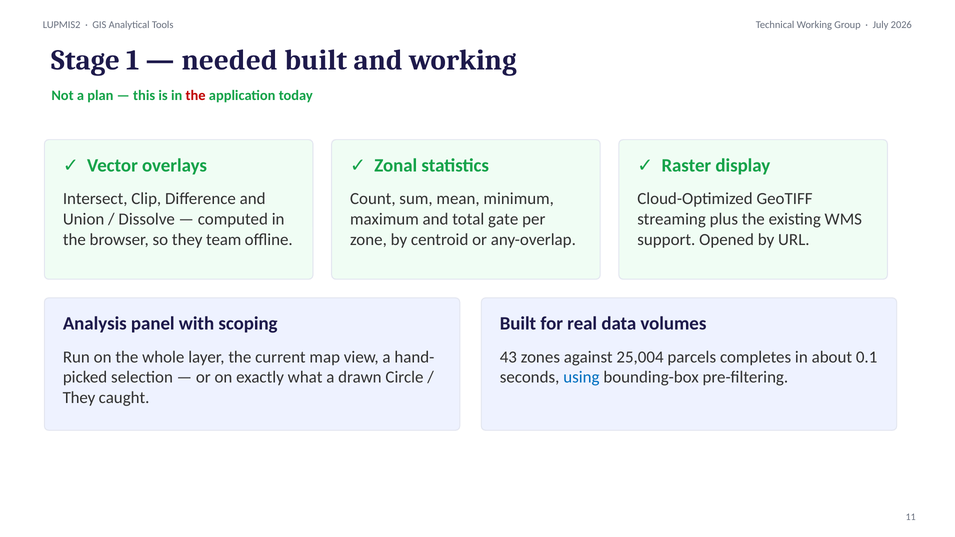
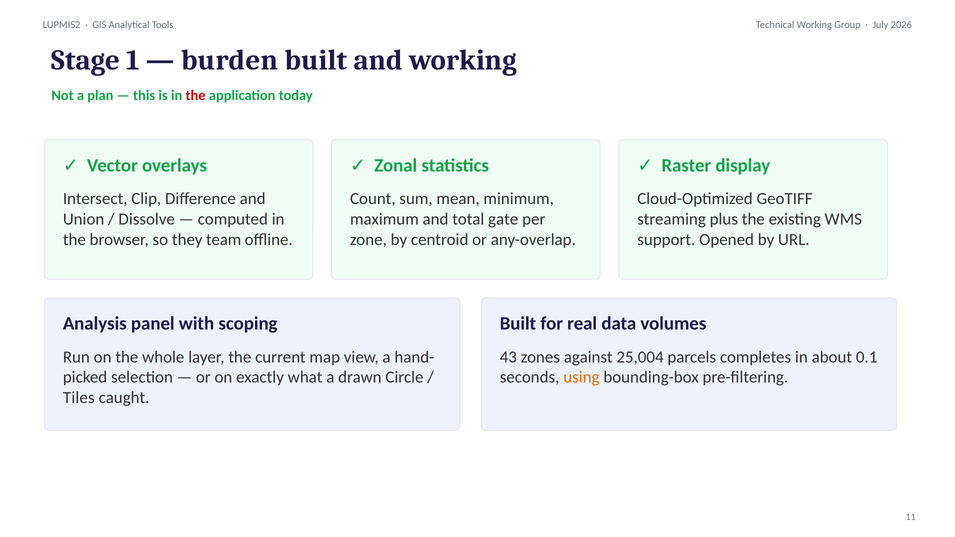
needed: needed -> burden (230, 60)
using colour: blue -> orange (581, 378)
They: They -> Tiles (79, 398)
